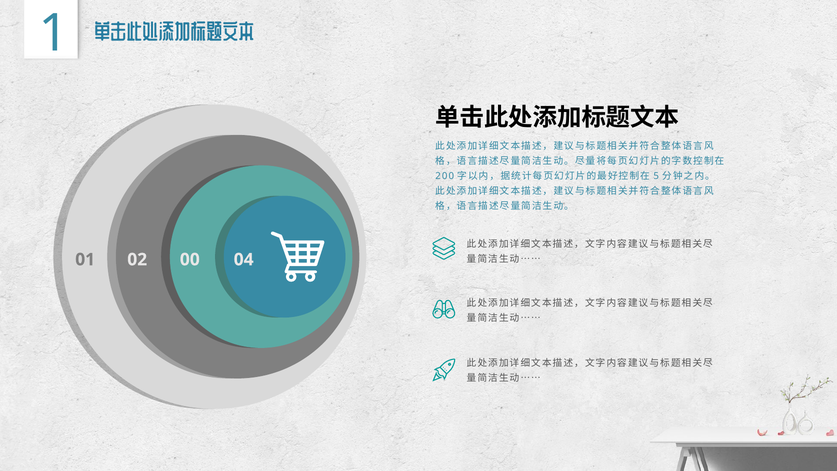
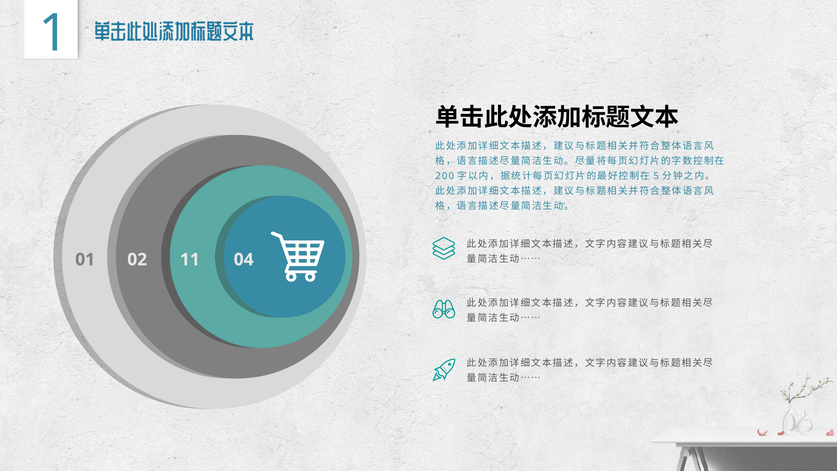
00: 00 -> 11 (190, 259)
